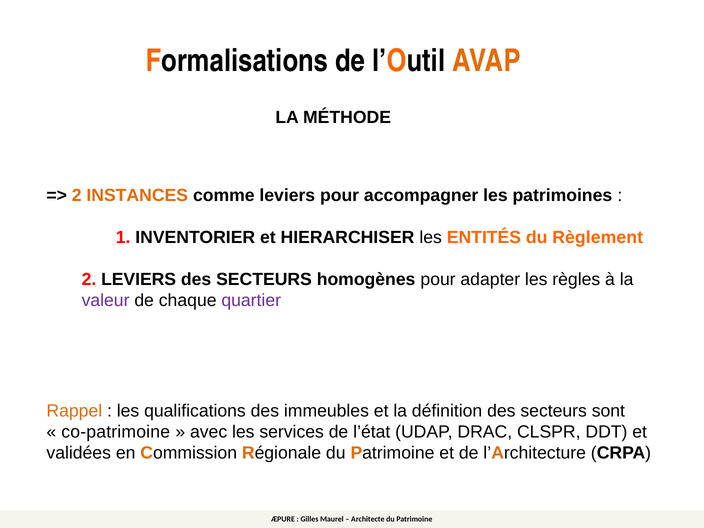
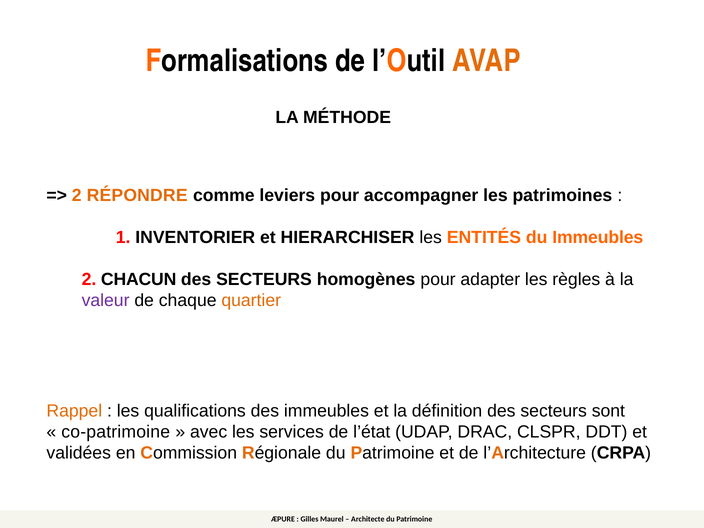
INSTANCES: INSTANCES -> RÉPONDRE (137, 195)
du Règlement: Règlement -> Immeubles (598, 238)
2 LEVIERS: LEVIERS -> CHACUN (139, 279)
quartier colour: purple -> orange (251, 300)
